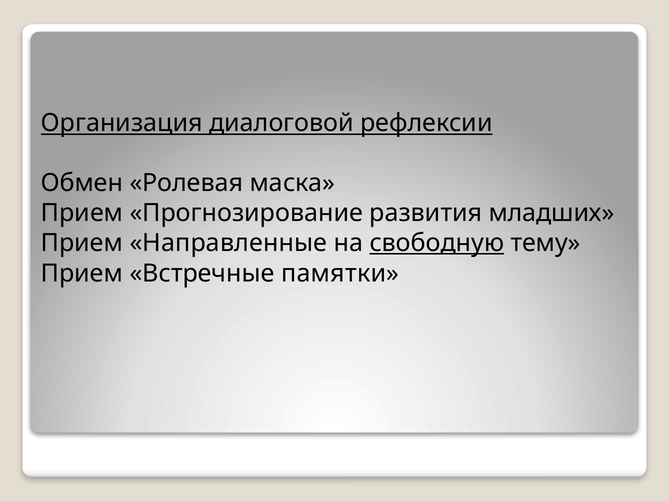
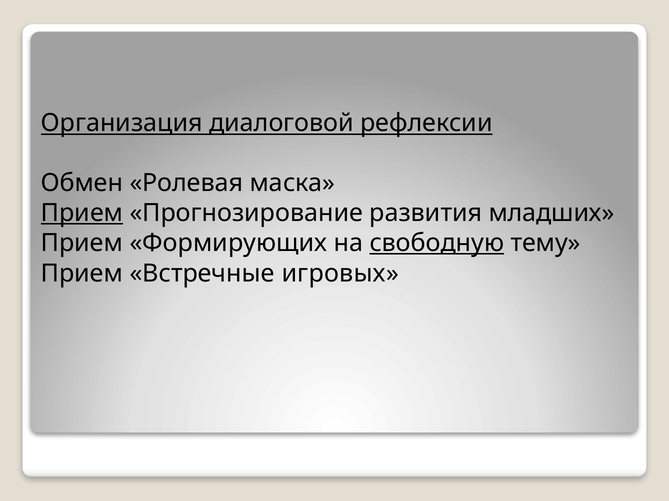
Прием underline: none -> present (82, 213)
Направленные: Направленные -> Формирующих (228, 244)
памятки: памятки -> игровых (340, 274)
